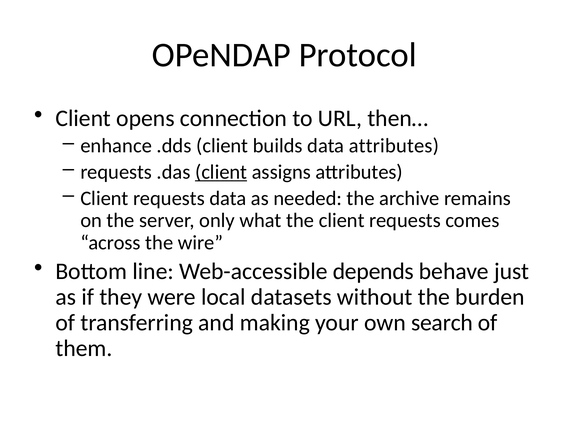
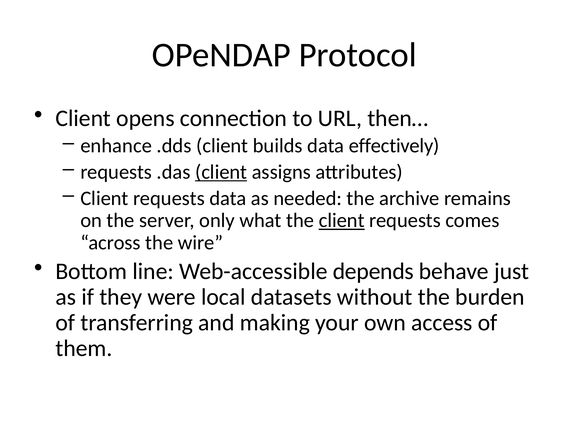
data attributes: attributes -> effectively (394, 146)
client underline: none -> present (342, 220)
search: search -> access (442, 323)
